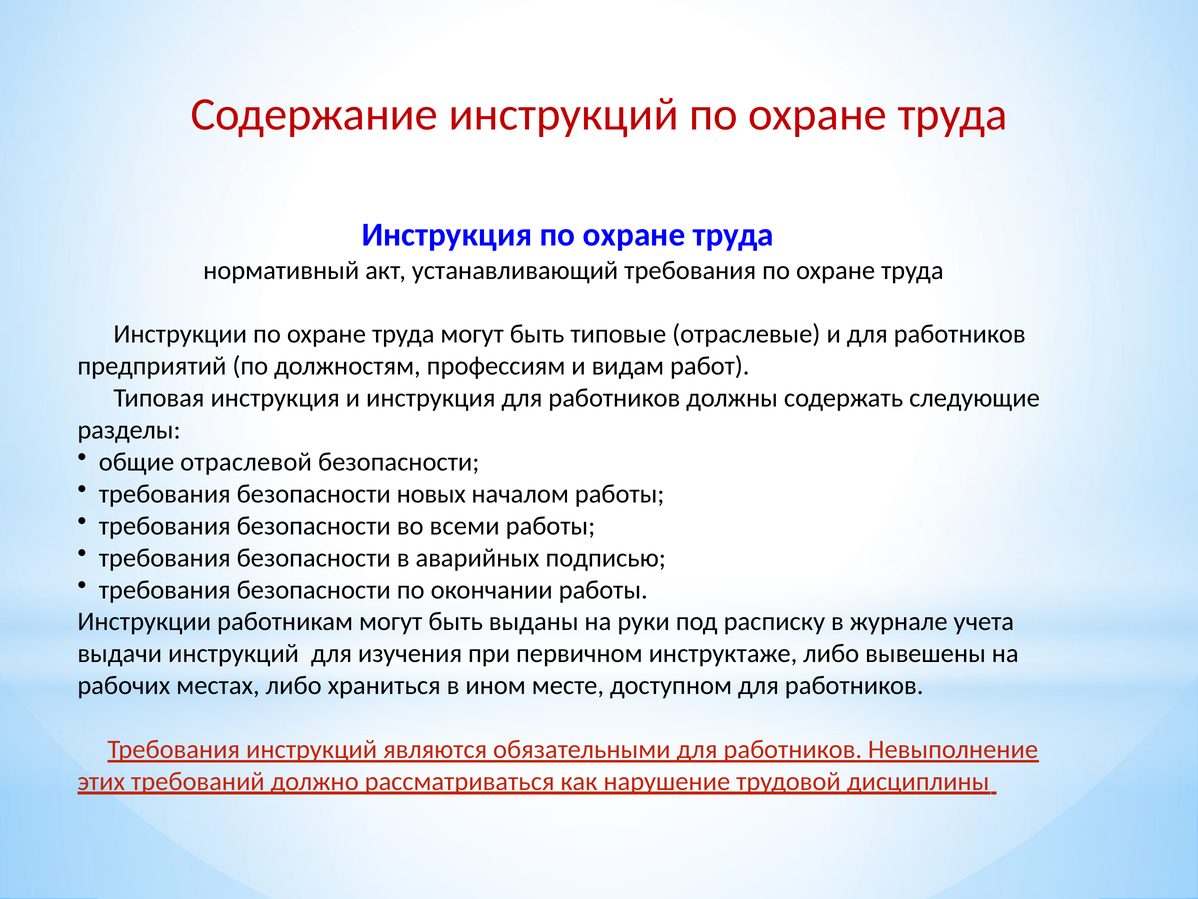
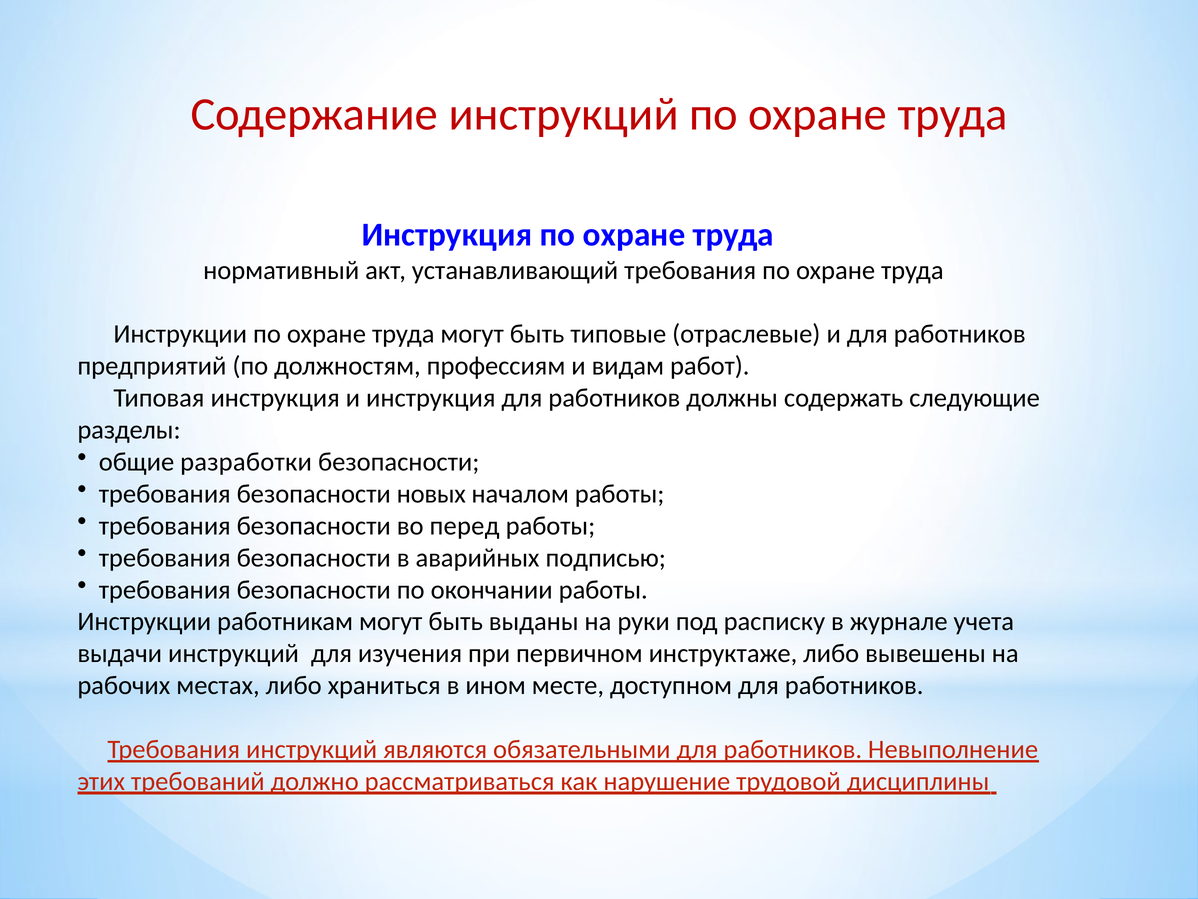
отраслевой: отраслевой -> разработки (246, 462)
всеми: всеми -> перед (465, 526)
